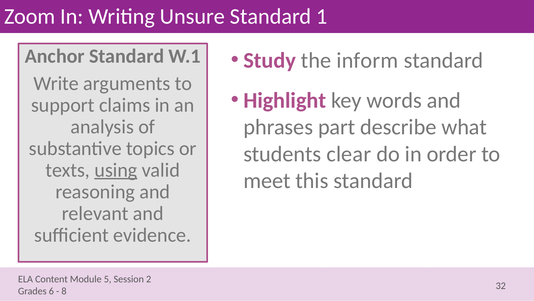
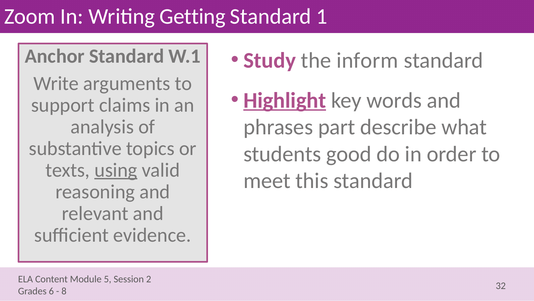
Unsure: Unsure -> Getting (193, 16)
Highlight underline: none -> present (285, 100)
clear: clear -> good (349, 154)
